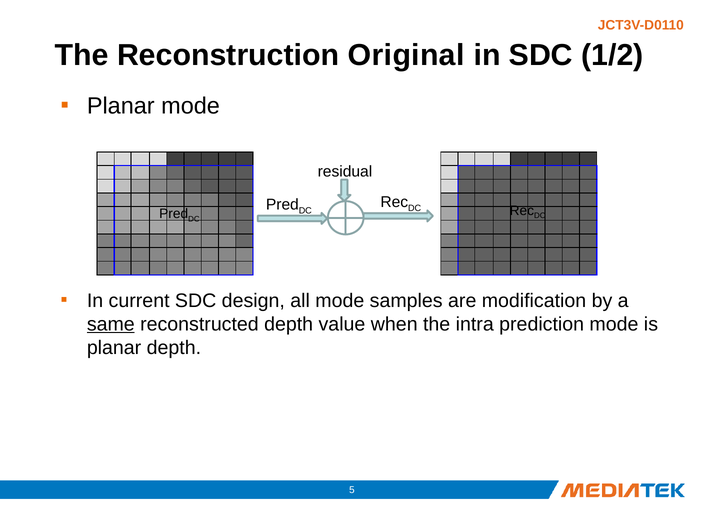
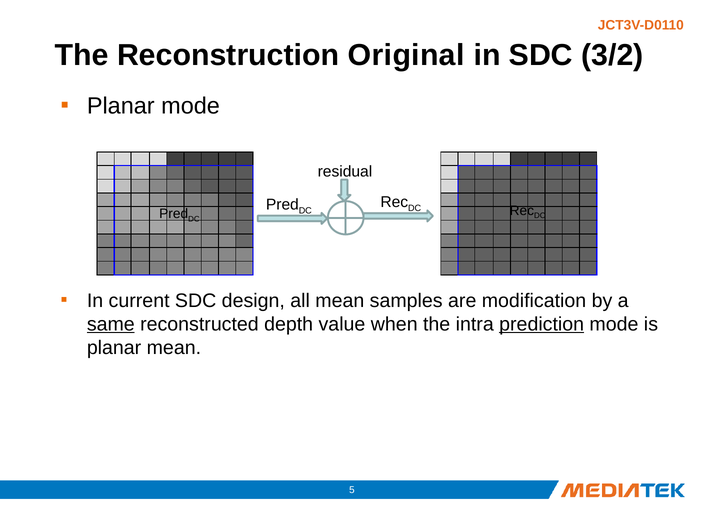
1/2: 1/2 -> 3/2 (612, 55)
all mode: mode -> mean (340, 301)
prediction underline: none -> present (542, 324)
planar depth: depth -> mean (174, 348)
